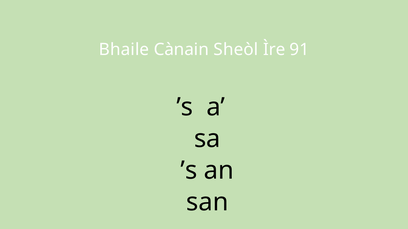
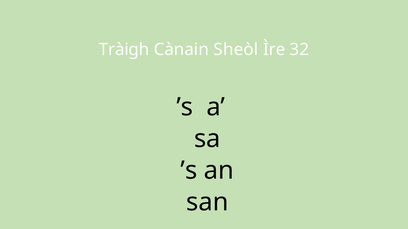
Bhaile: Bhaile -> Tràigh (124, 50)
91: 91 -> 32 (299, 50)
